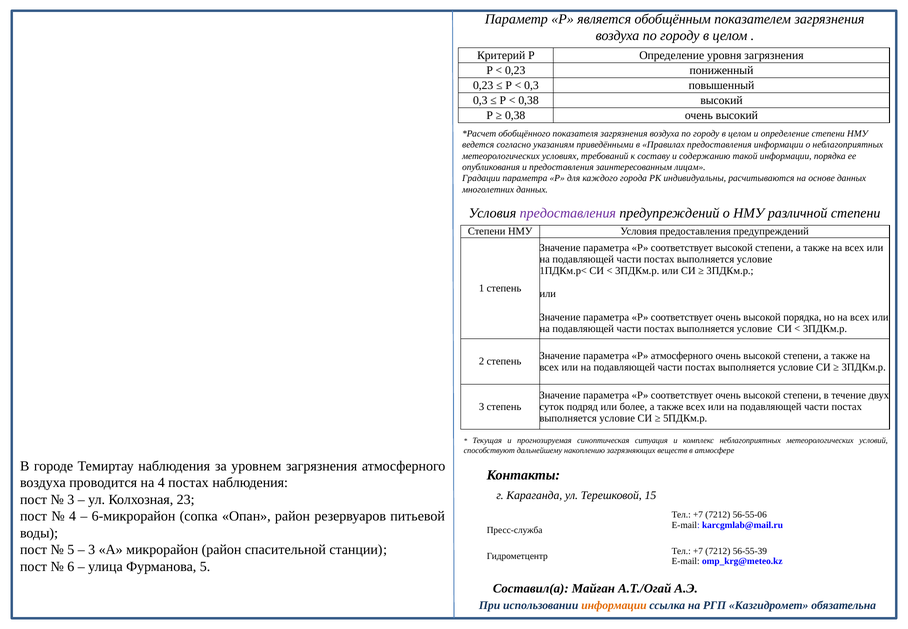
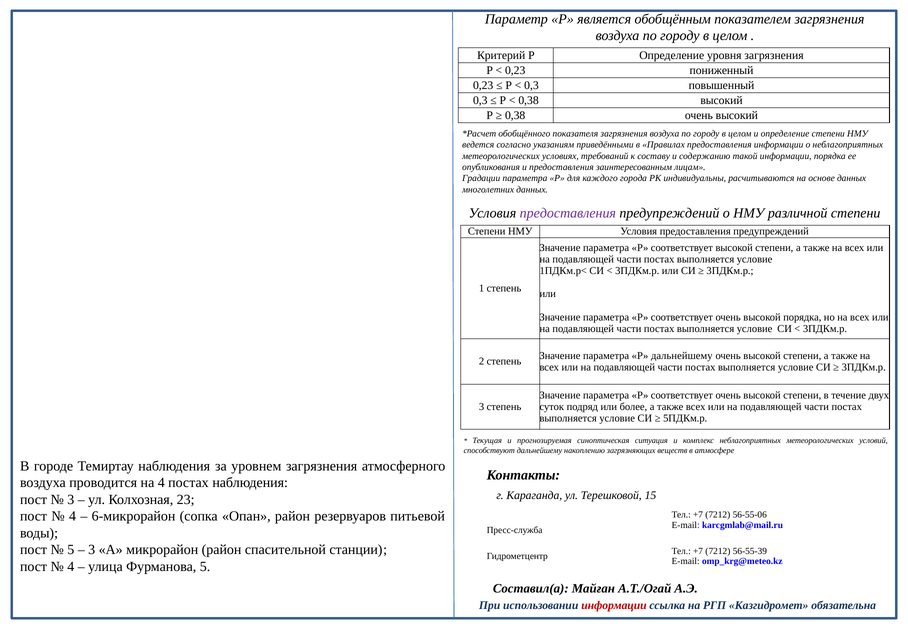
Р атмосферного: атмосферного -> дальнейшему (682, 355)
6: 6 -> 4 (71, 566)
информации colour: orange -> red (614, 605)
